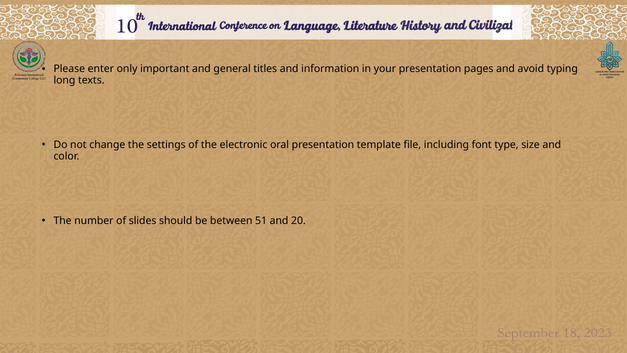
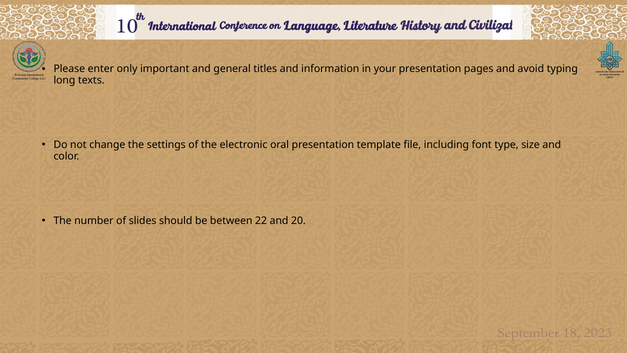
51: 51 -> 22 (261, 221)
